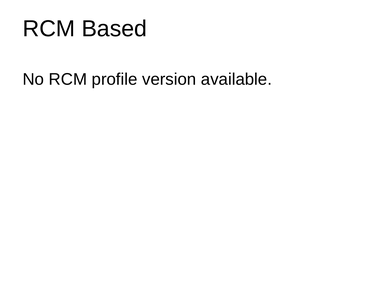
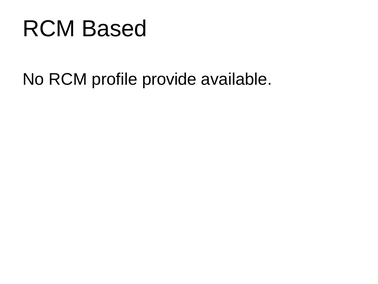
version: version -> provide (169, 79)
